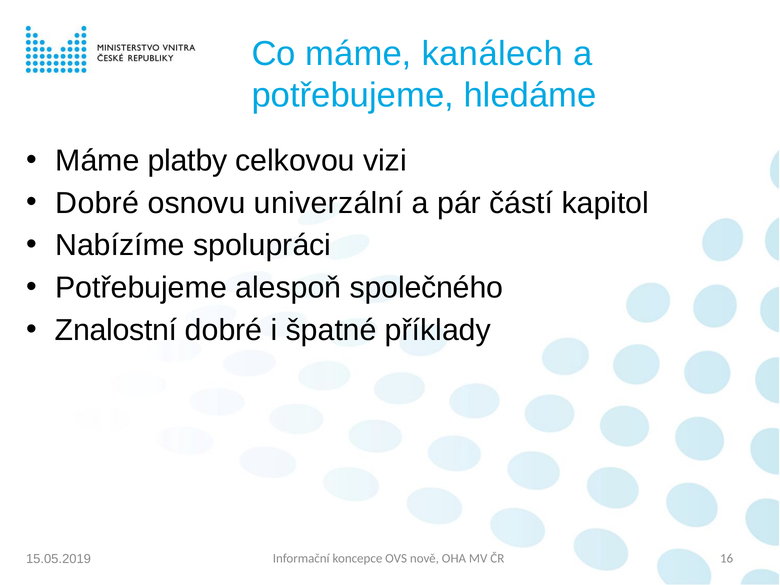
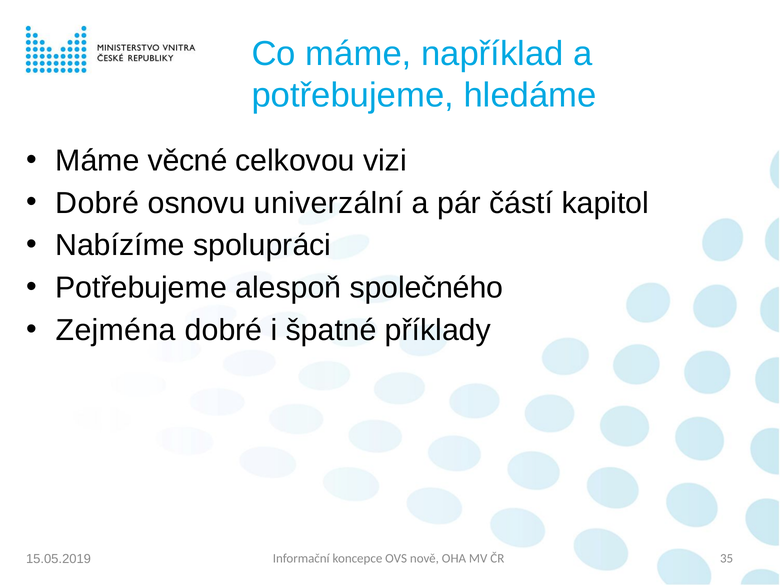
kanálech: kanálech -> například (492, 54)
platby: platby -> věcné (188, 161)
Znalostní: Znalostní -> Zejména (116, 330)
16: 16 -> 35 (727, 559)
